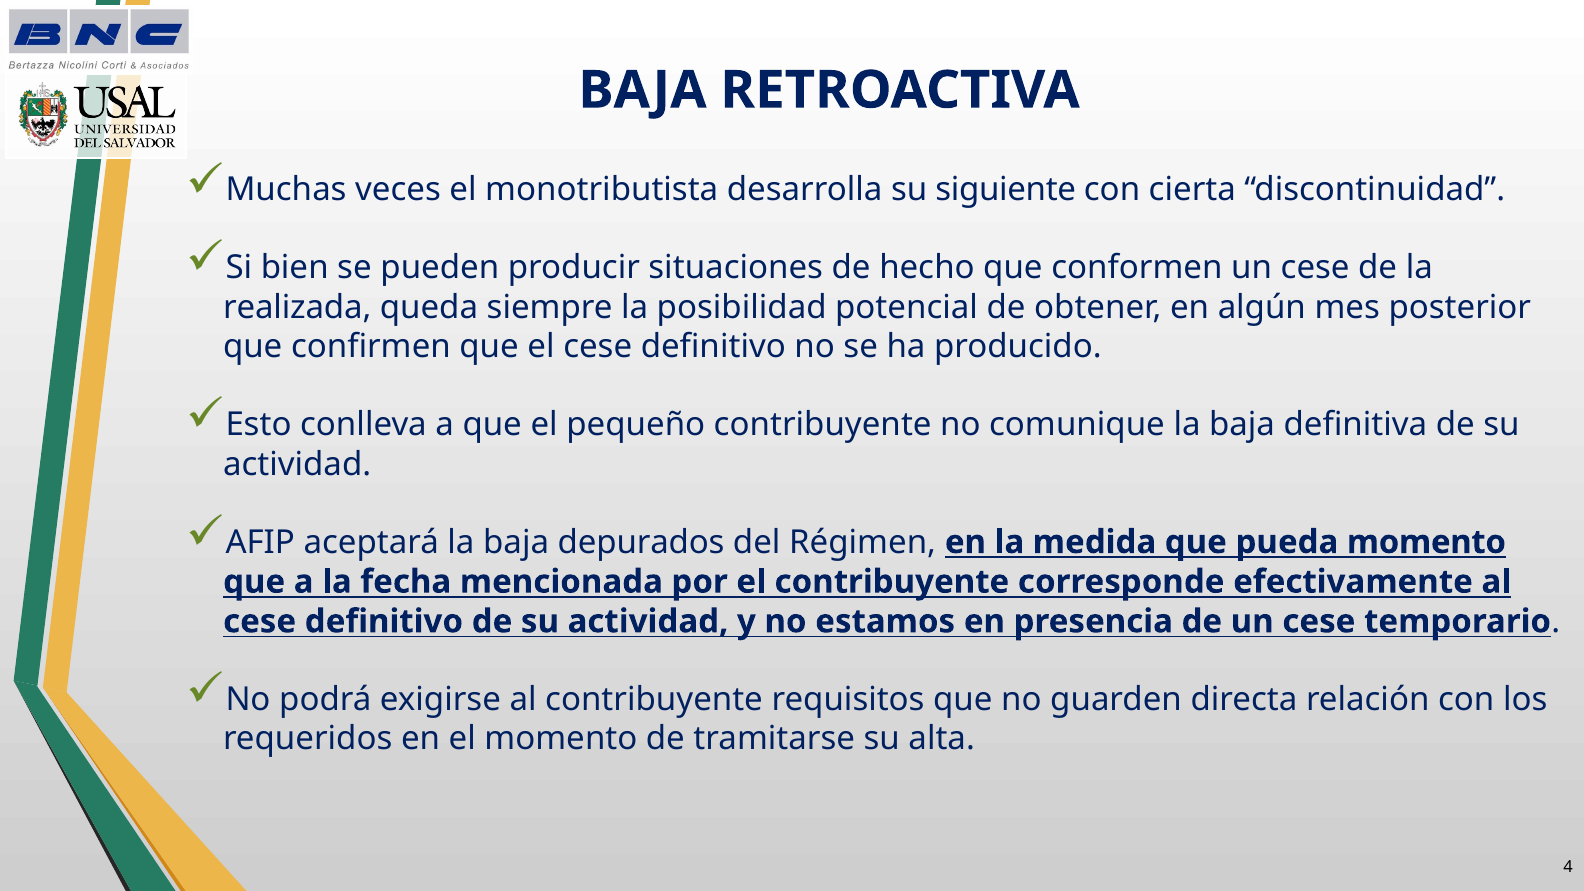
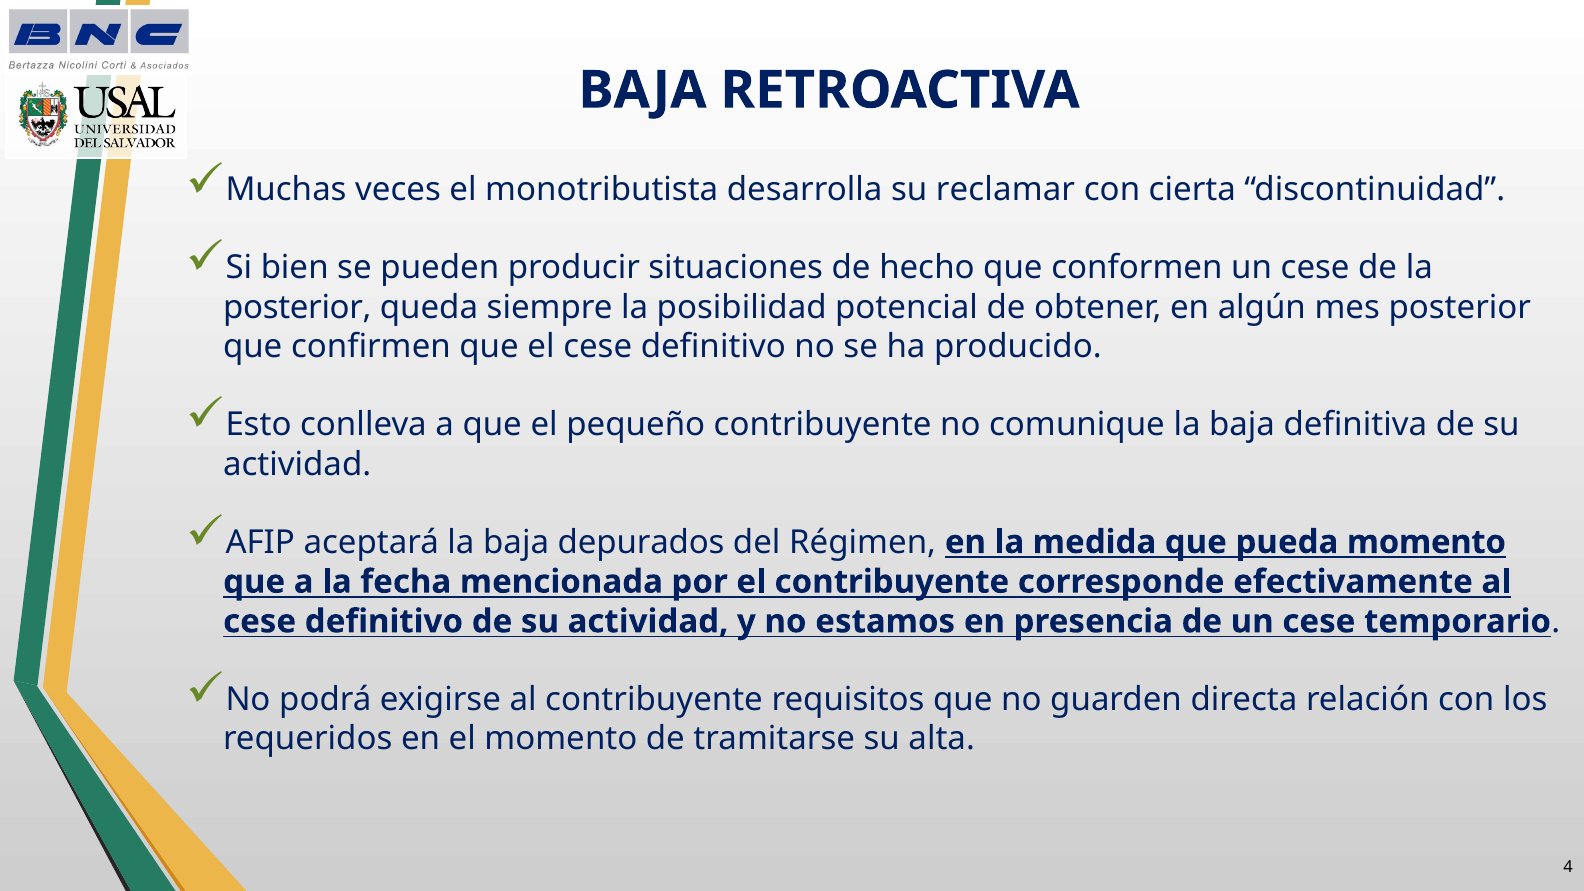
siguiente: siguiente -> reclamar (1005, 190)
realizada: realizada -> posterior (297, 307)
